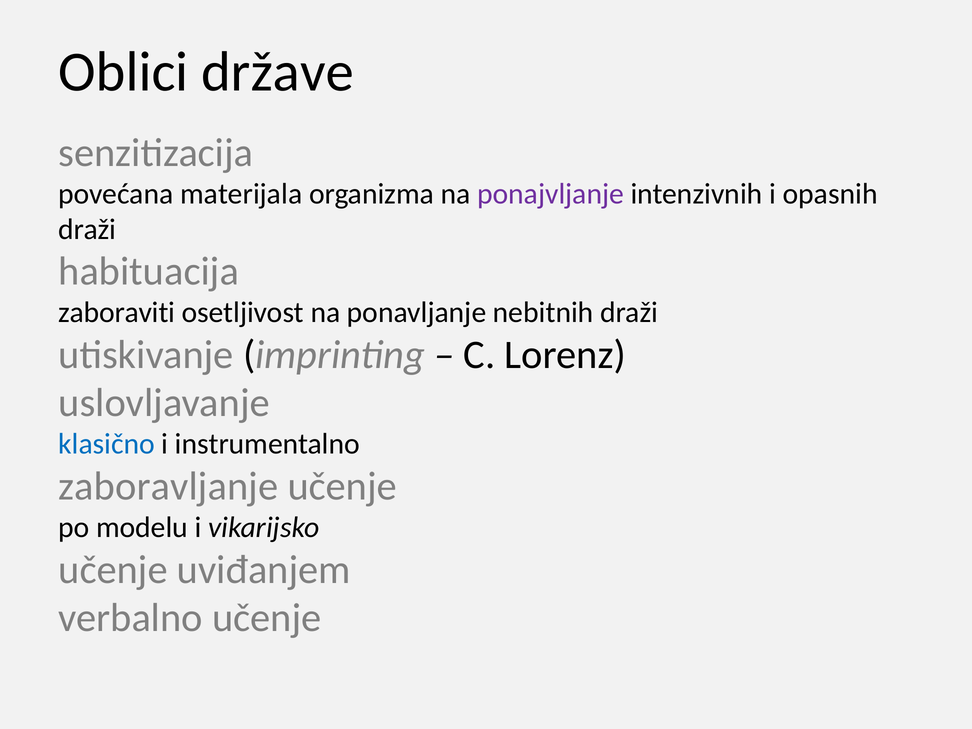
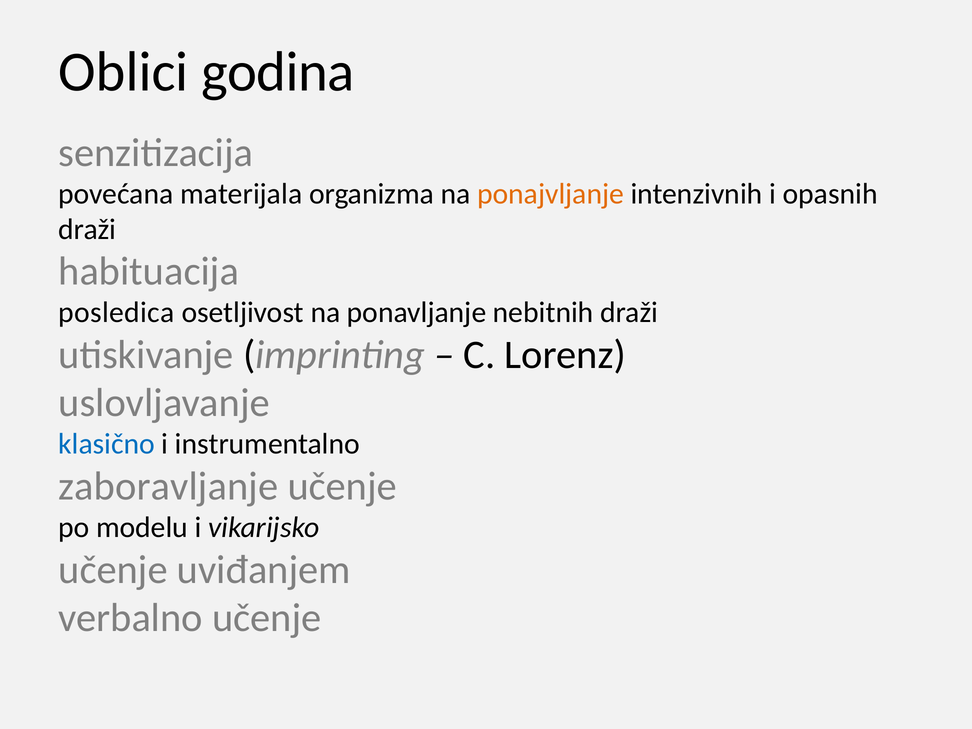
države: države -> godina (278, 72)
ponajvljanje colour: purple -> orange (551, 194)
zaboraviti: zaboraviti -> posledica (116, 313)
